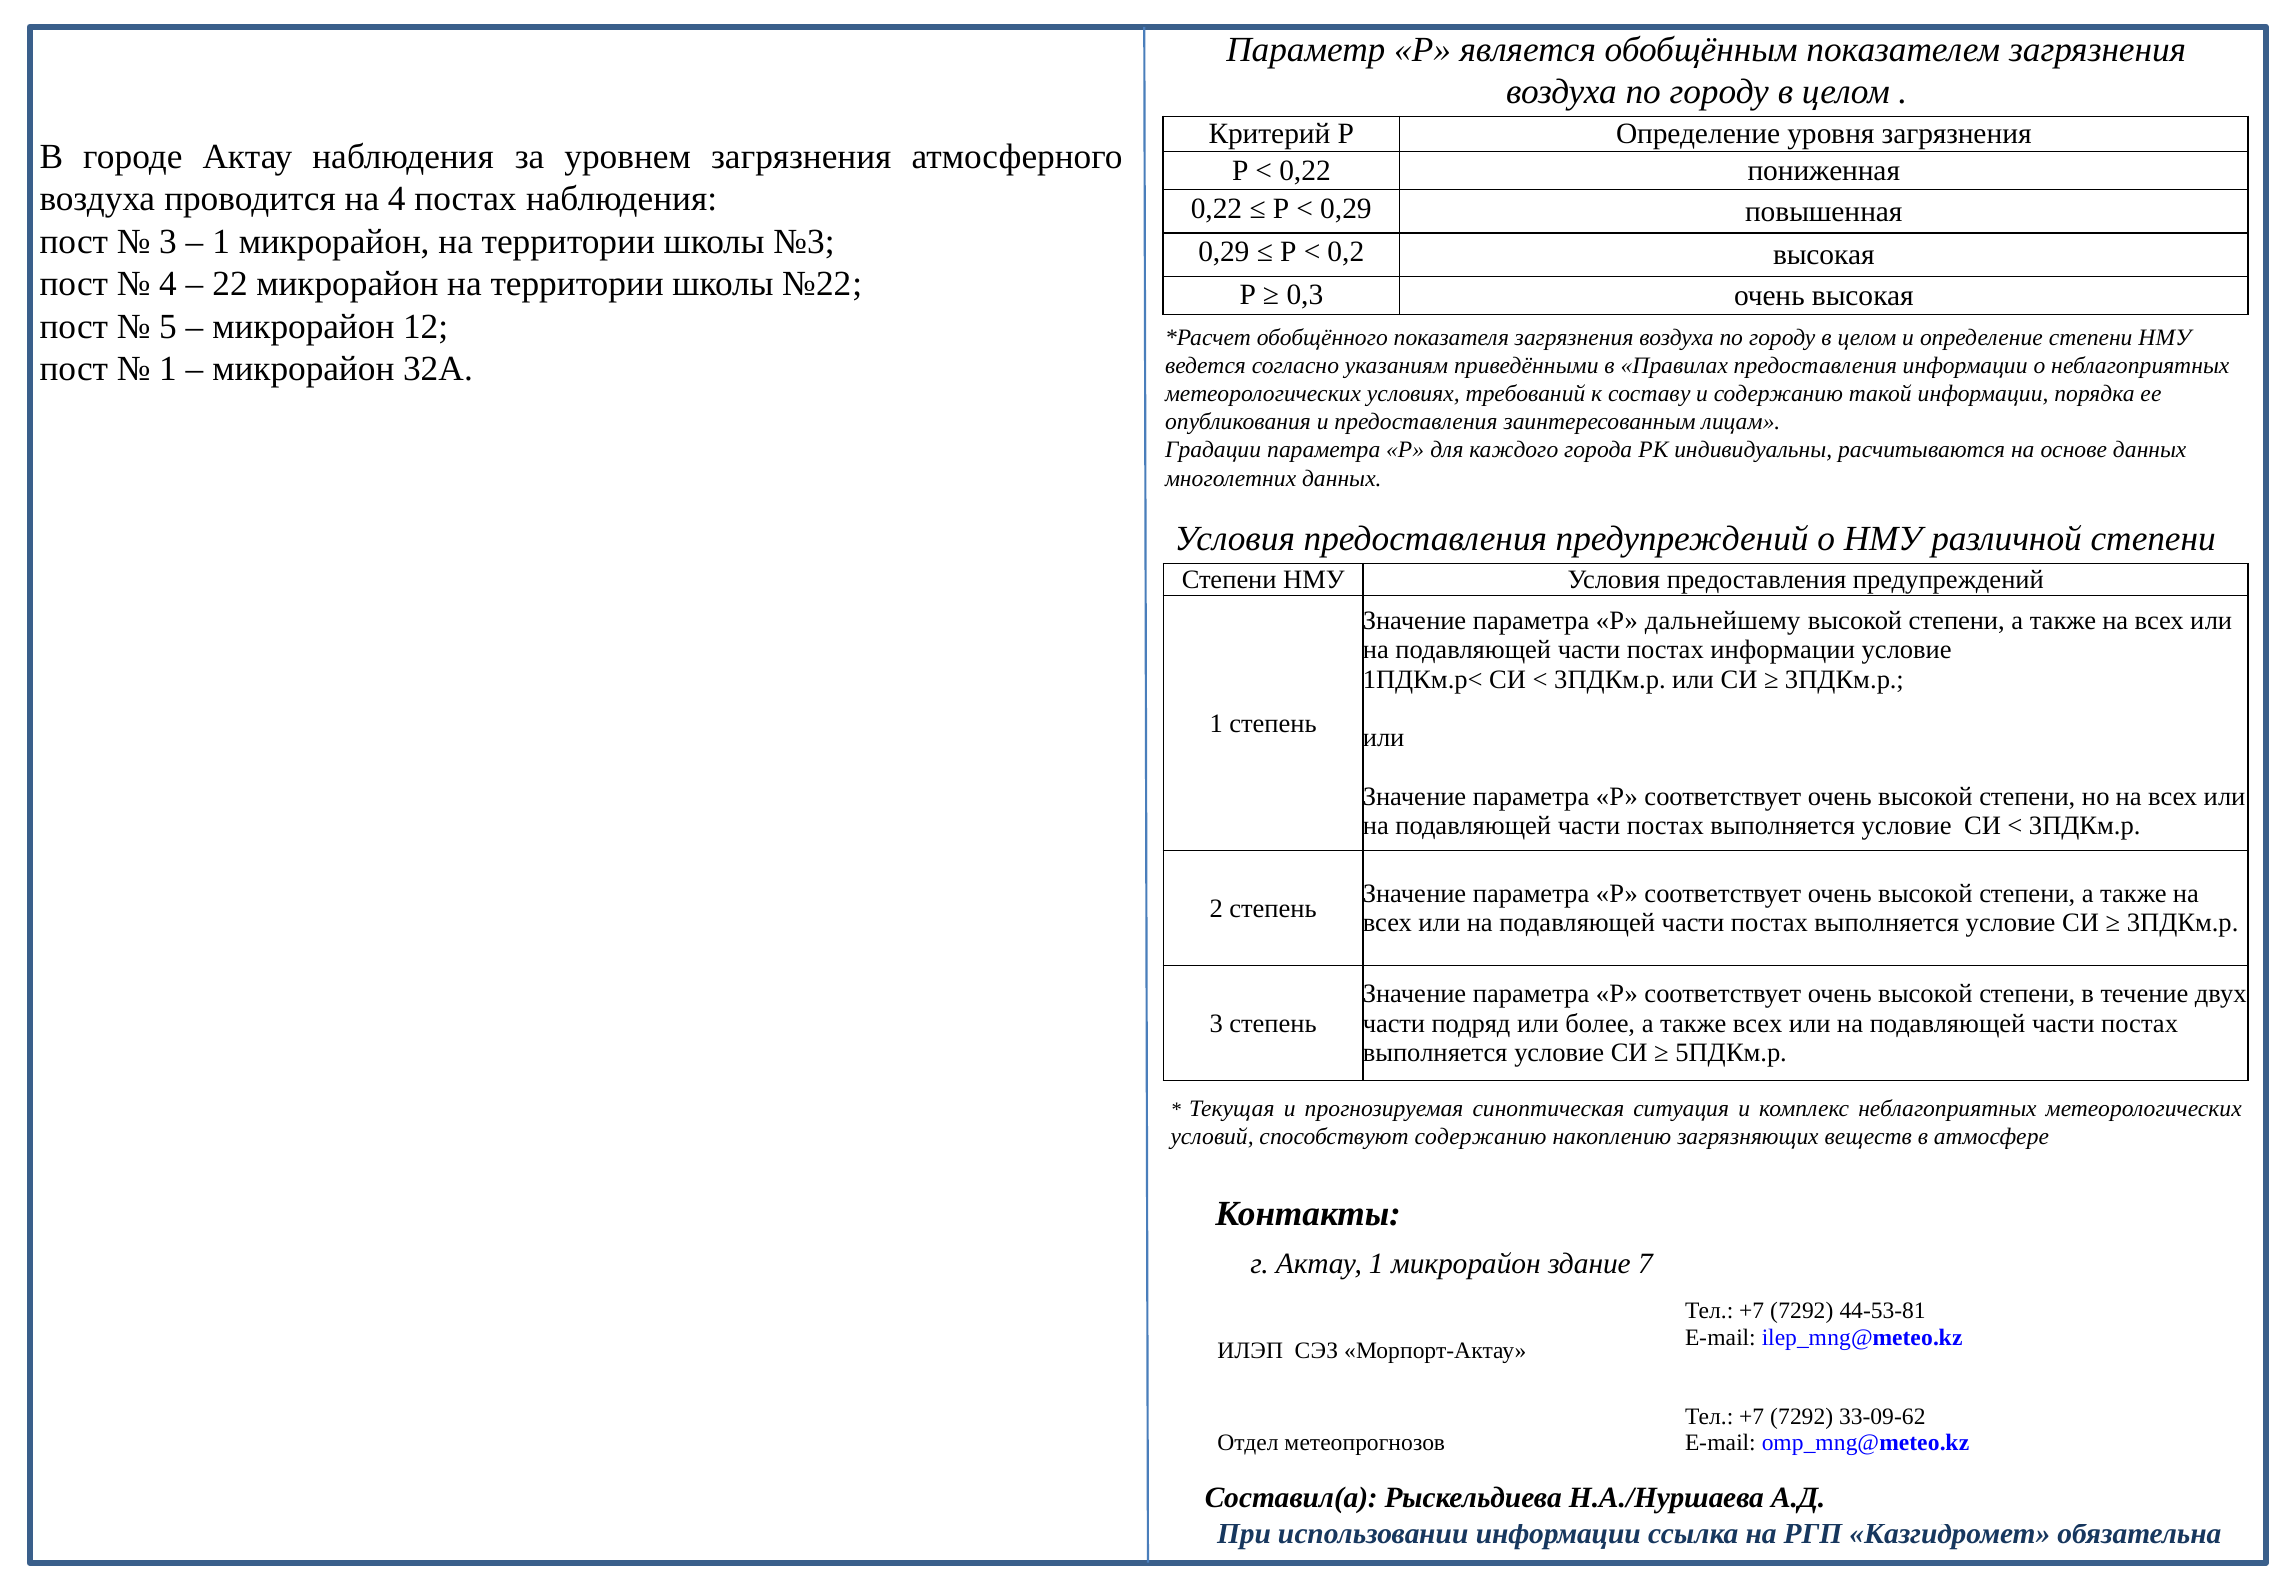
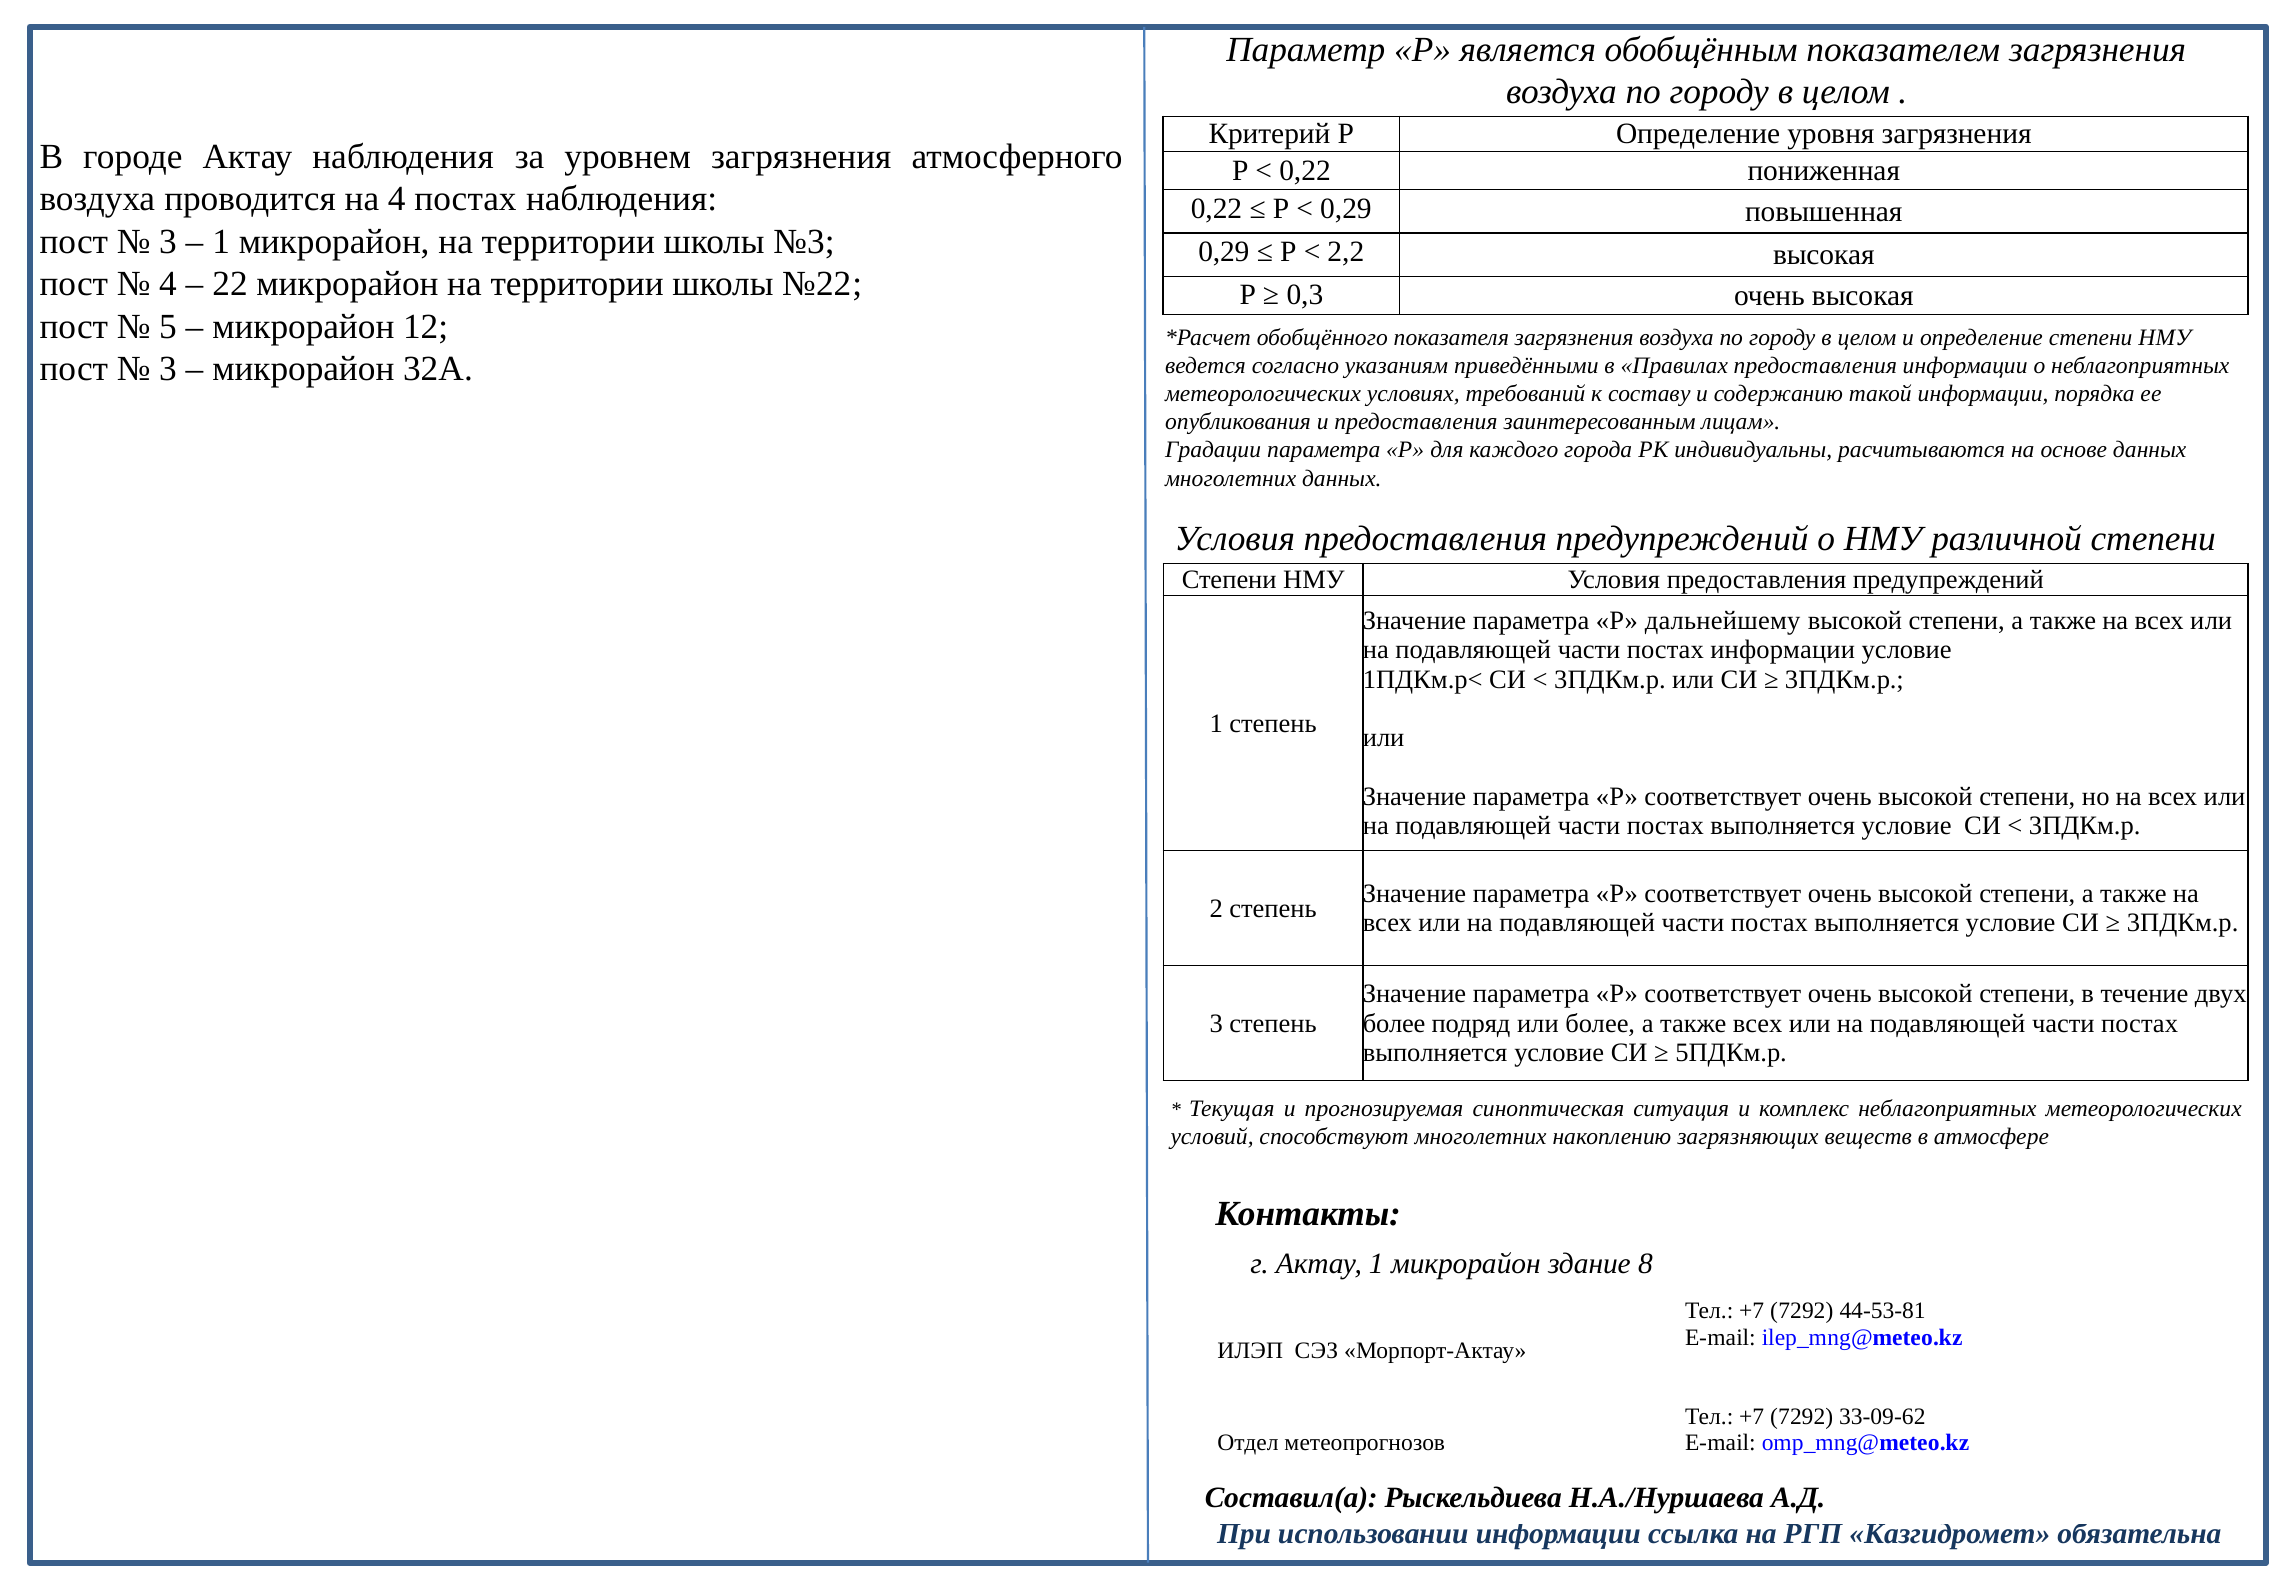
0,2: 0,2 -> 2,2 (1346, 252)
1: 1 -> 3 (168, 369)
части: части -> более (1394, 1023)
способствуют содержанию: содержанию -> многолетних (1481, 1137)
7: 7 -> 8 (1645, 1263)
